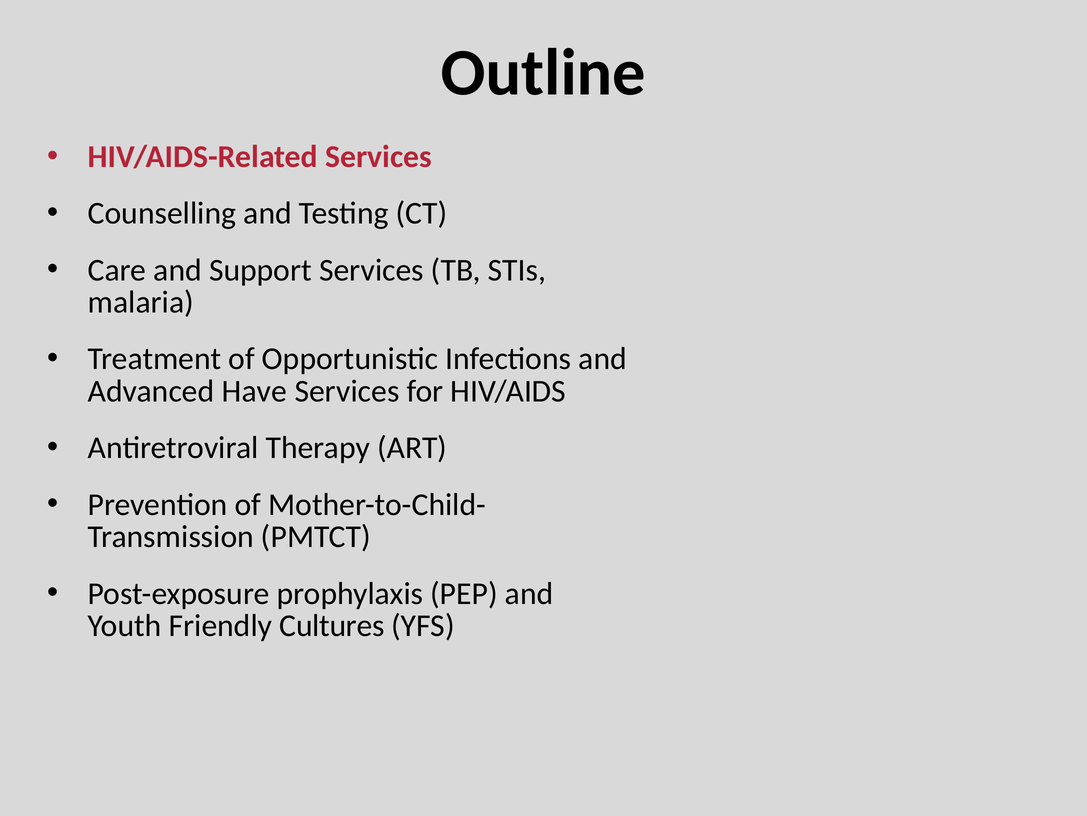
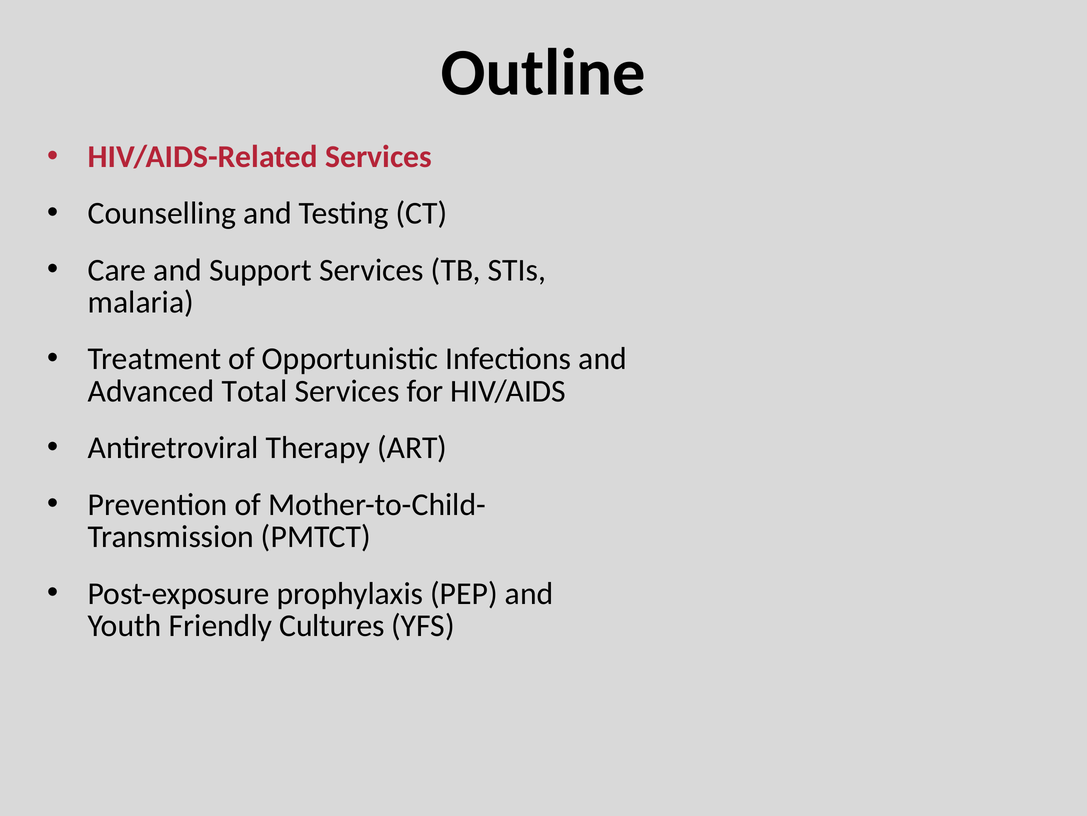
Have: Have -> Total (254, 391)
